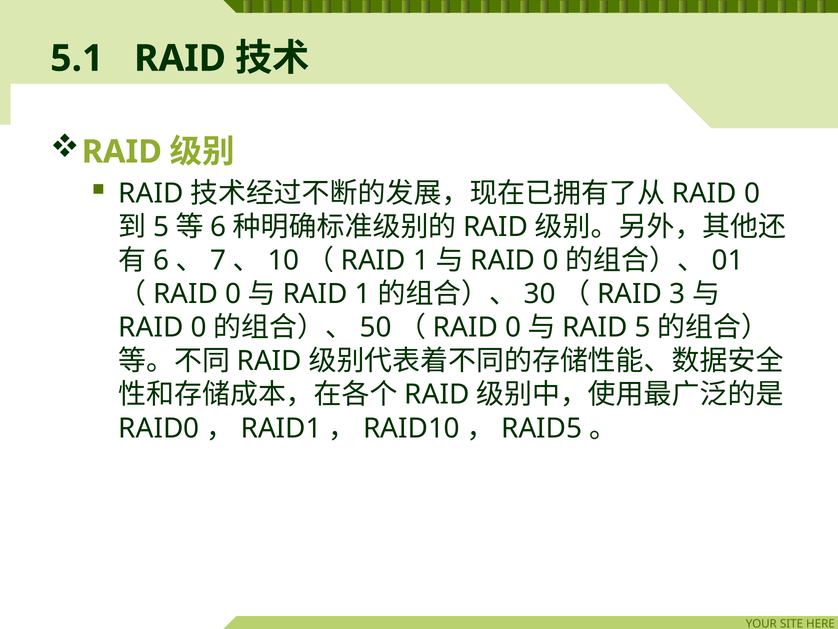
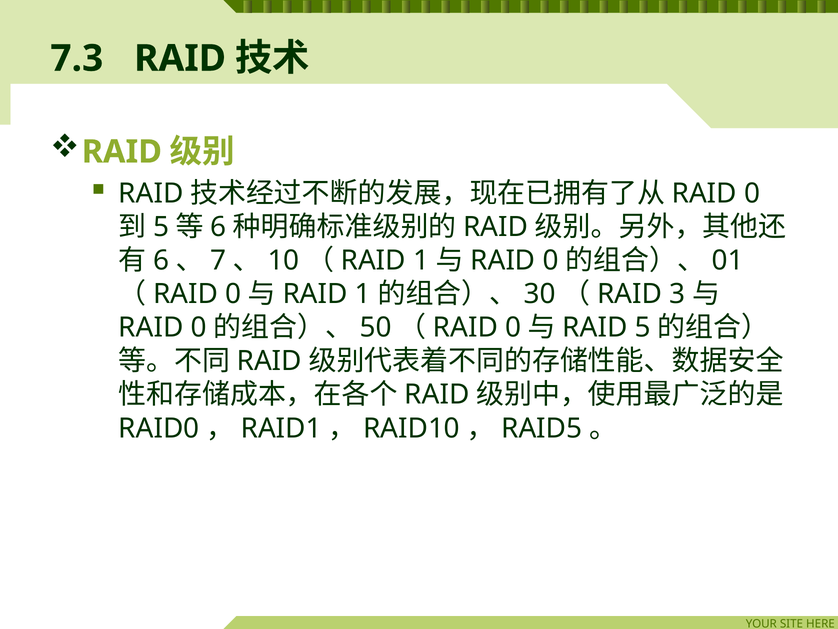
5.1: 5.1 -> 7.3 (77, 58)
